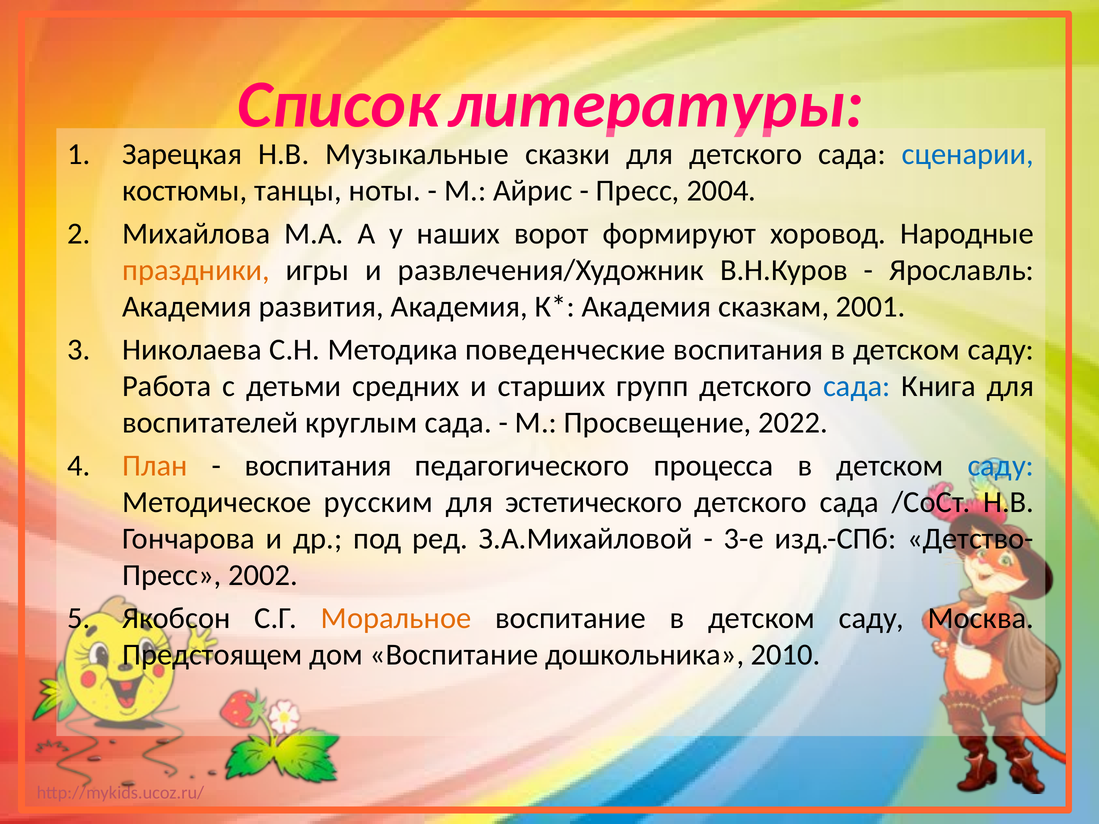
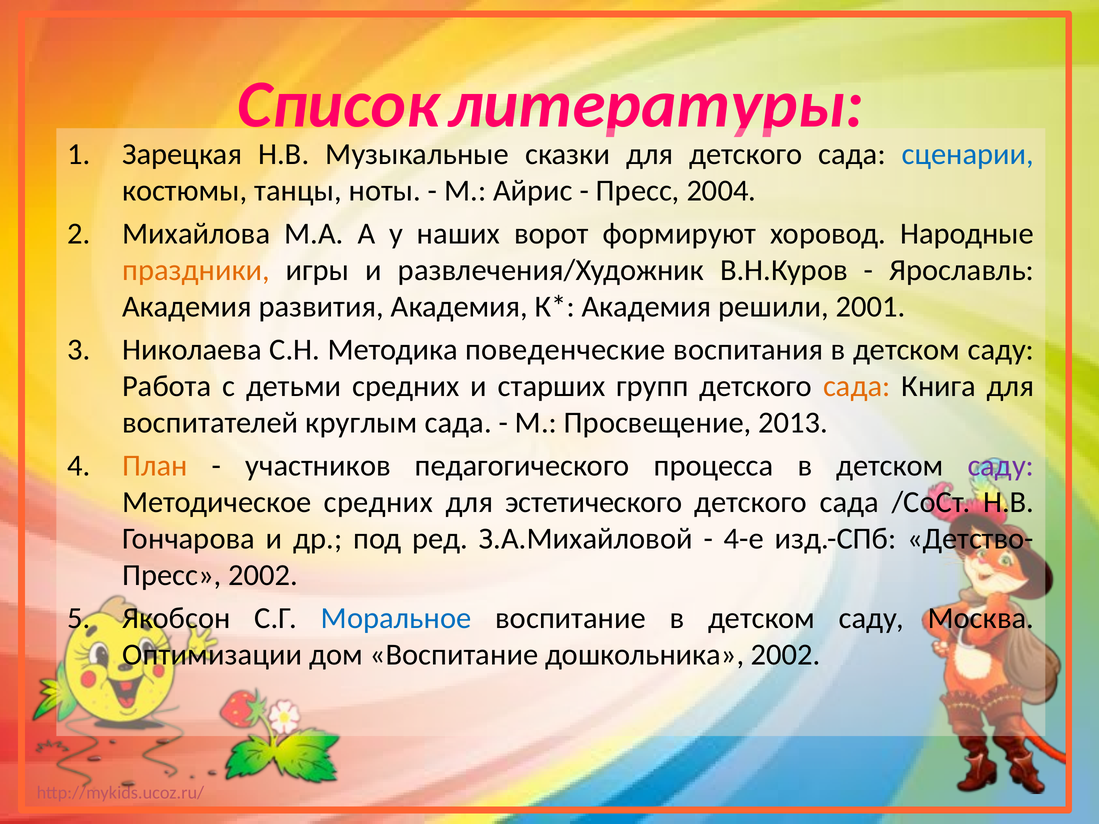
сказкам: сказкам -> решили (774, 307)
сада colour: blue -> orange (857, 386)
2022: 2022 -> 2013 (793, 423)
воспитания: воспитания -> участников (318, 466)
саду colour: blue -> purple (1001, 466)
Методическое русским: русским -> средних (378, 502)
3-е: 3-е -> 4-е (744, 539)
Моральное colour: orange -> blue (396, 618)
Предстоящем: Предстоящем -> Оптимизации (212, 655)
дошкольника 2010: 2010 -> 2002 (786, 655)
